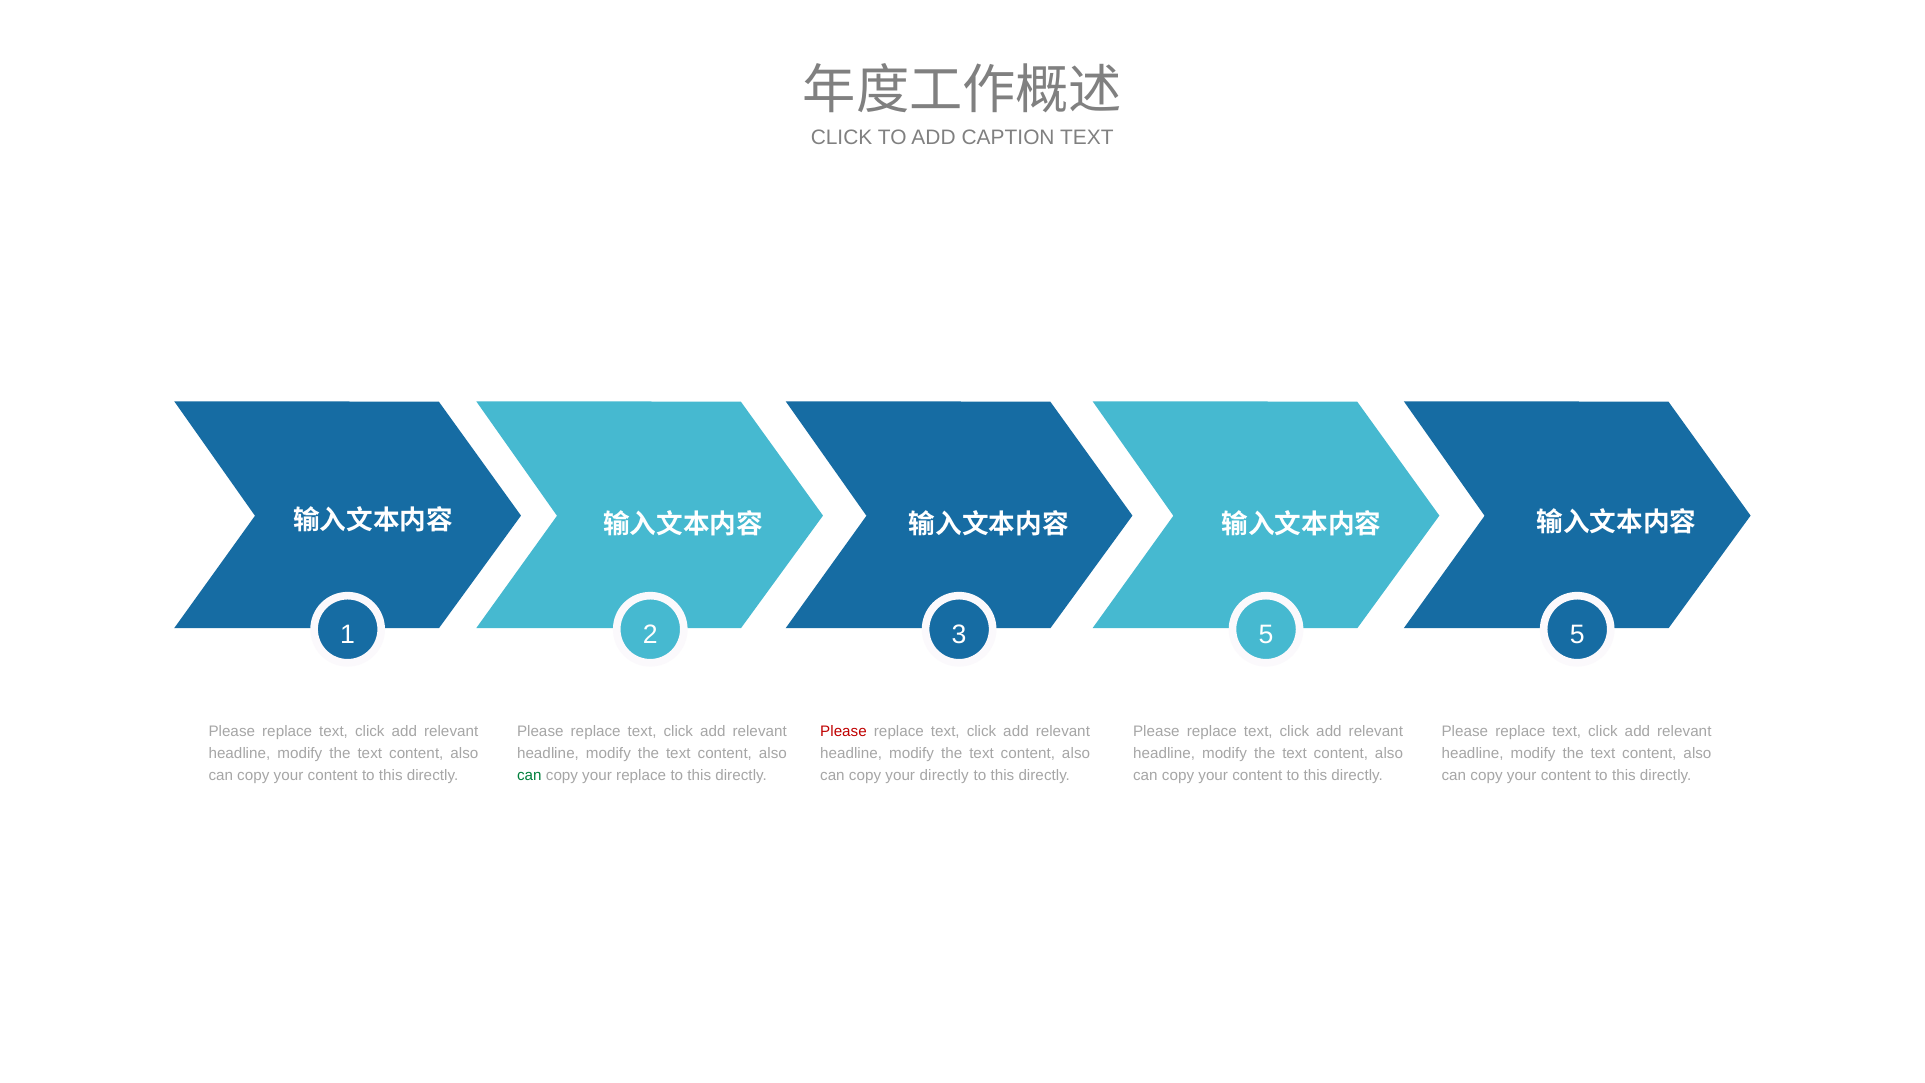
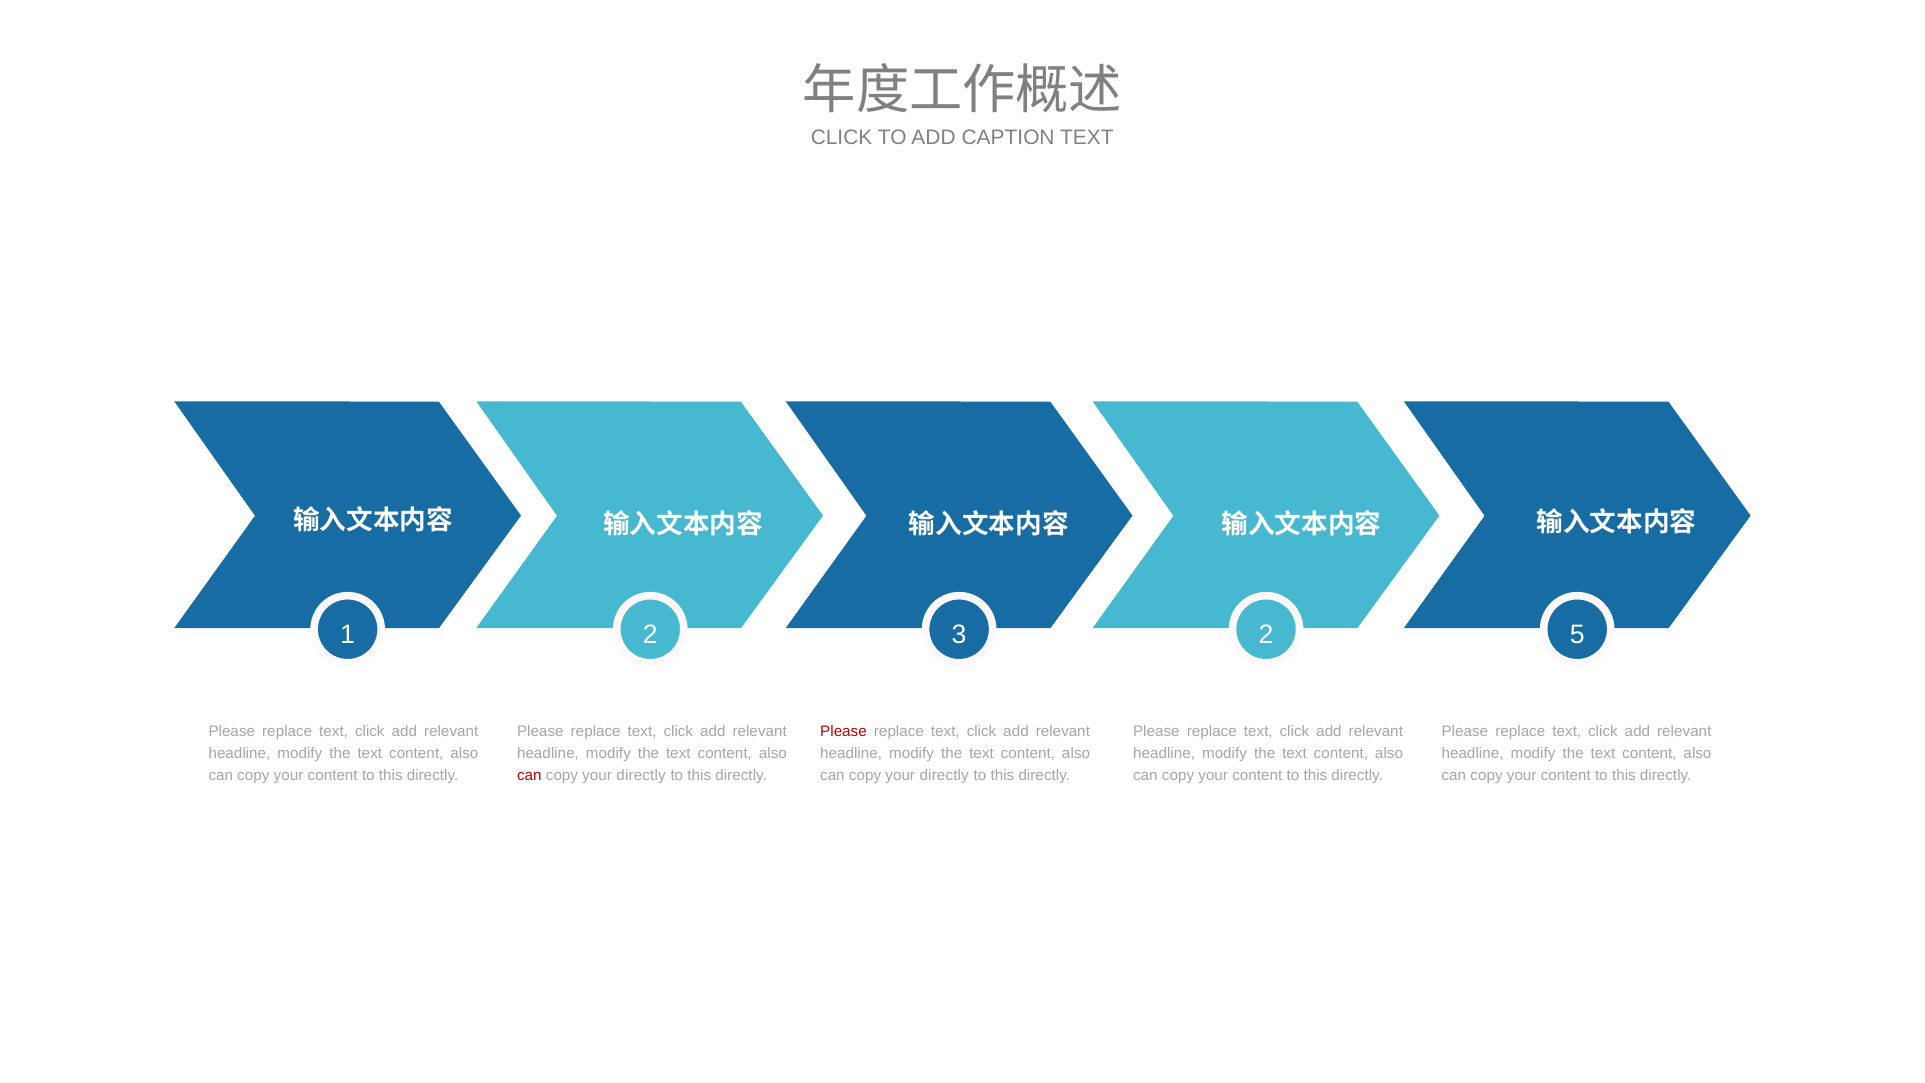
3 5: 5 -> 2 (1266, 634)
can colour: green -> red (529, 775)
replace: replace -> directly (641, 775)
